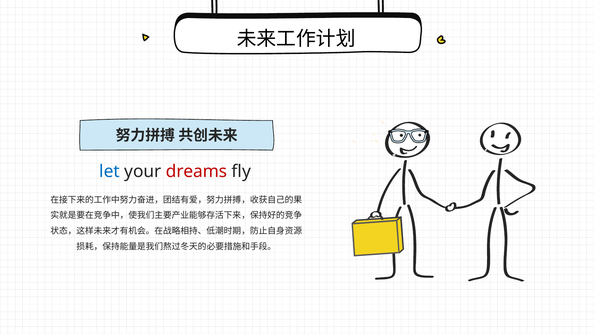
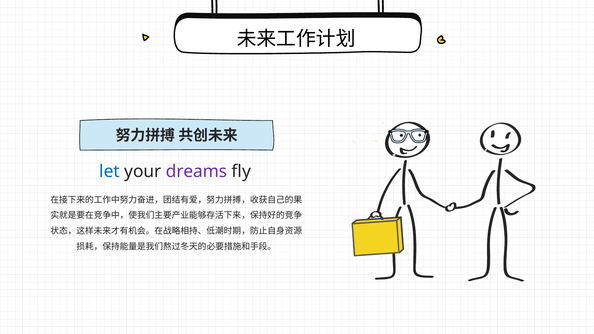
dreams colour: red -> purple (197, 171)
